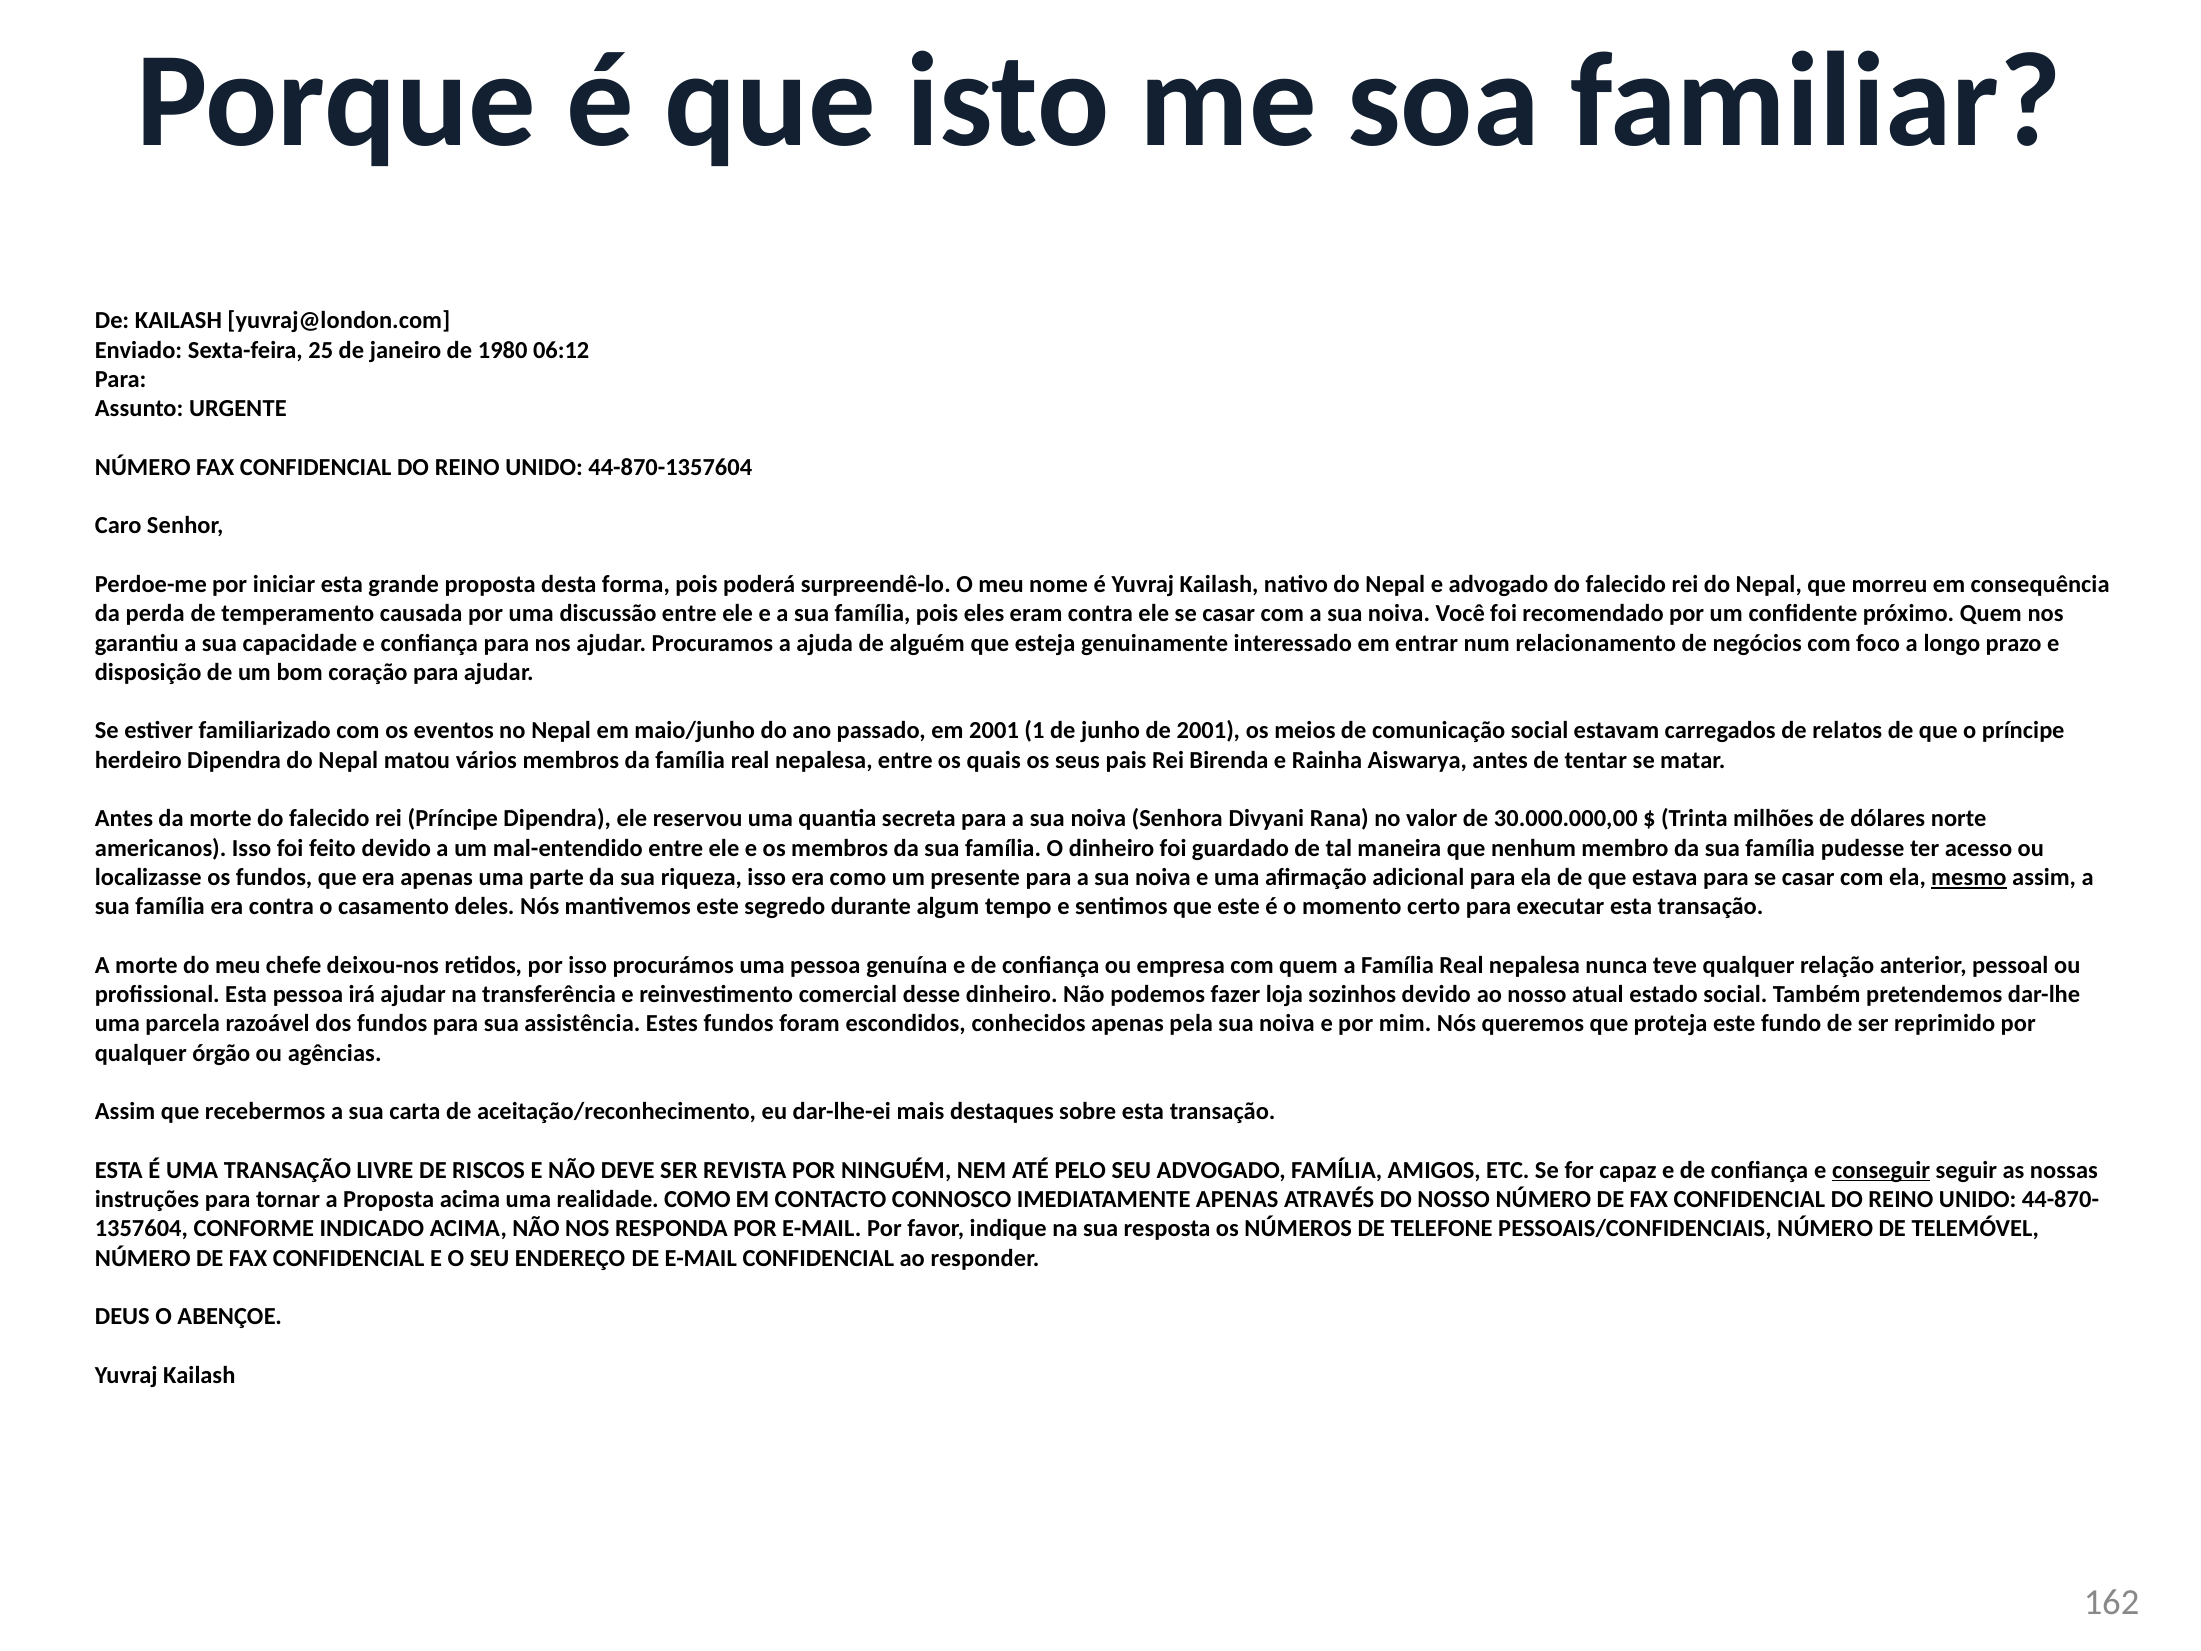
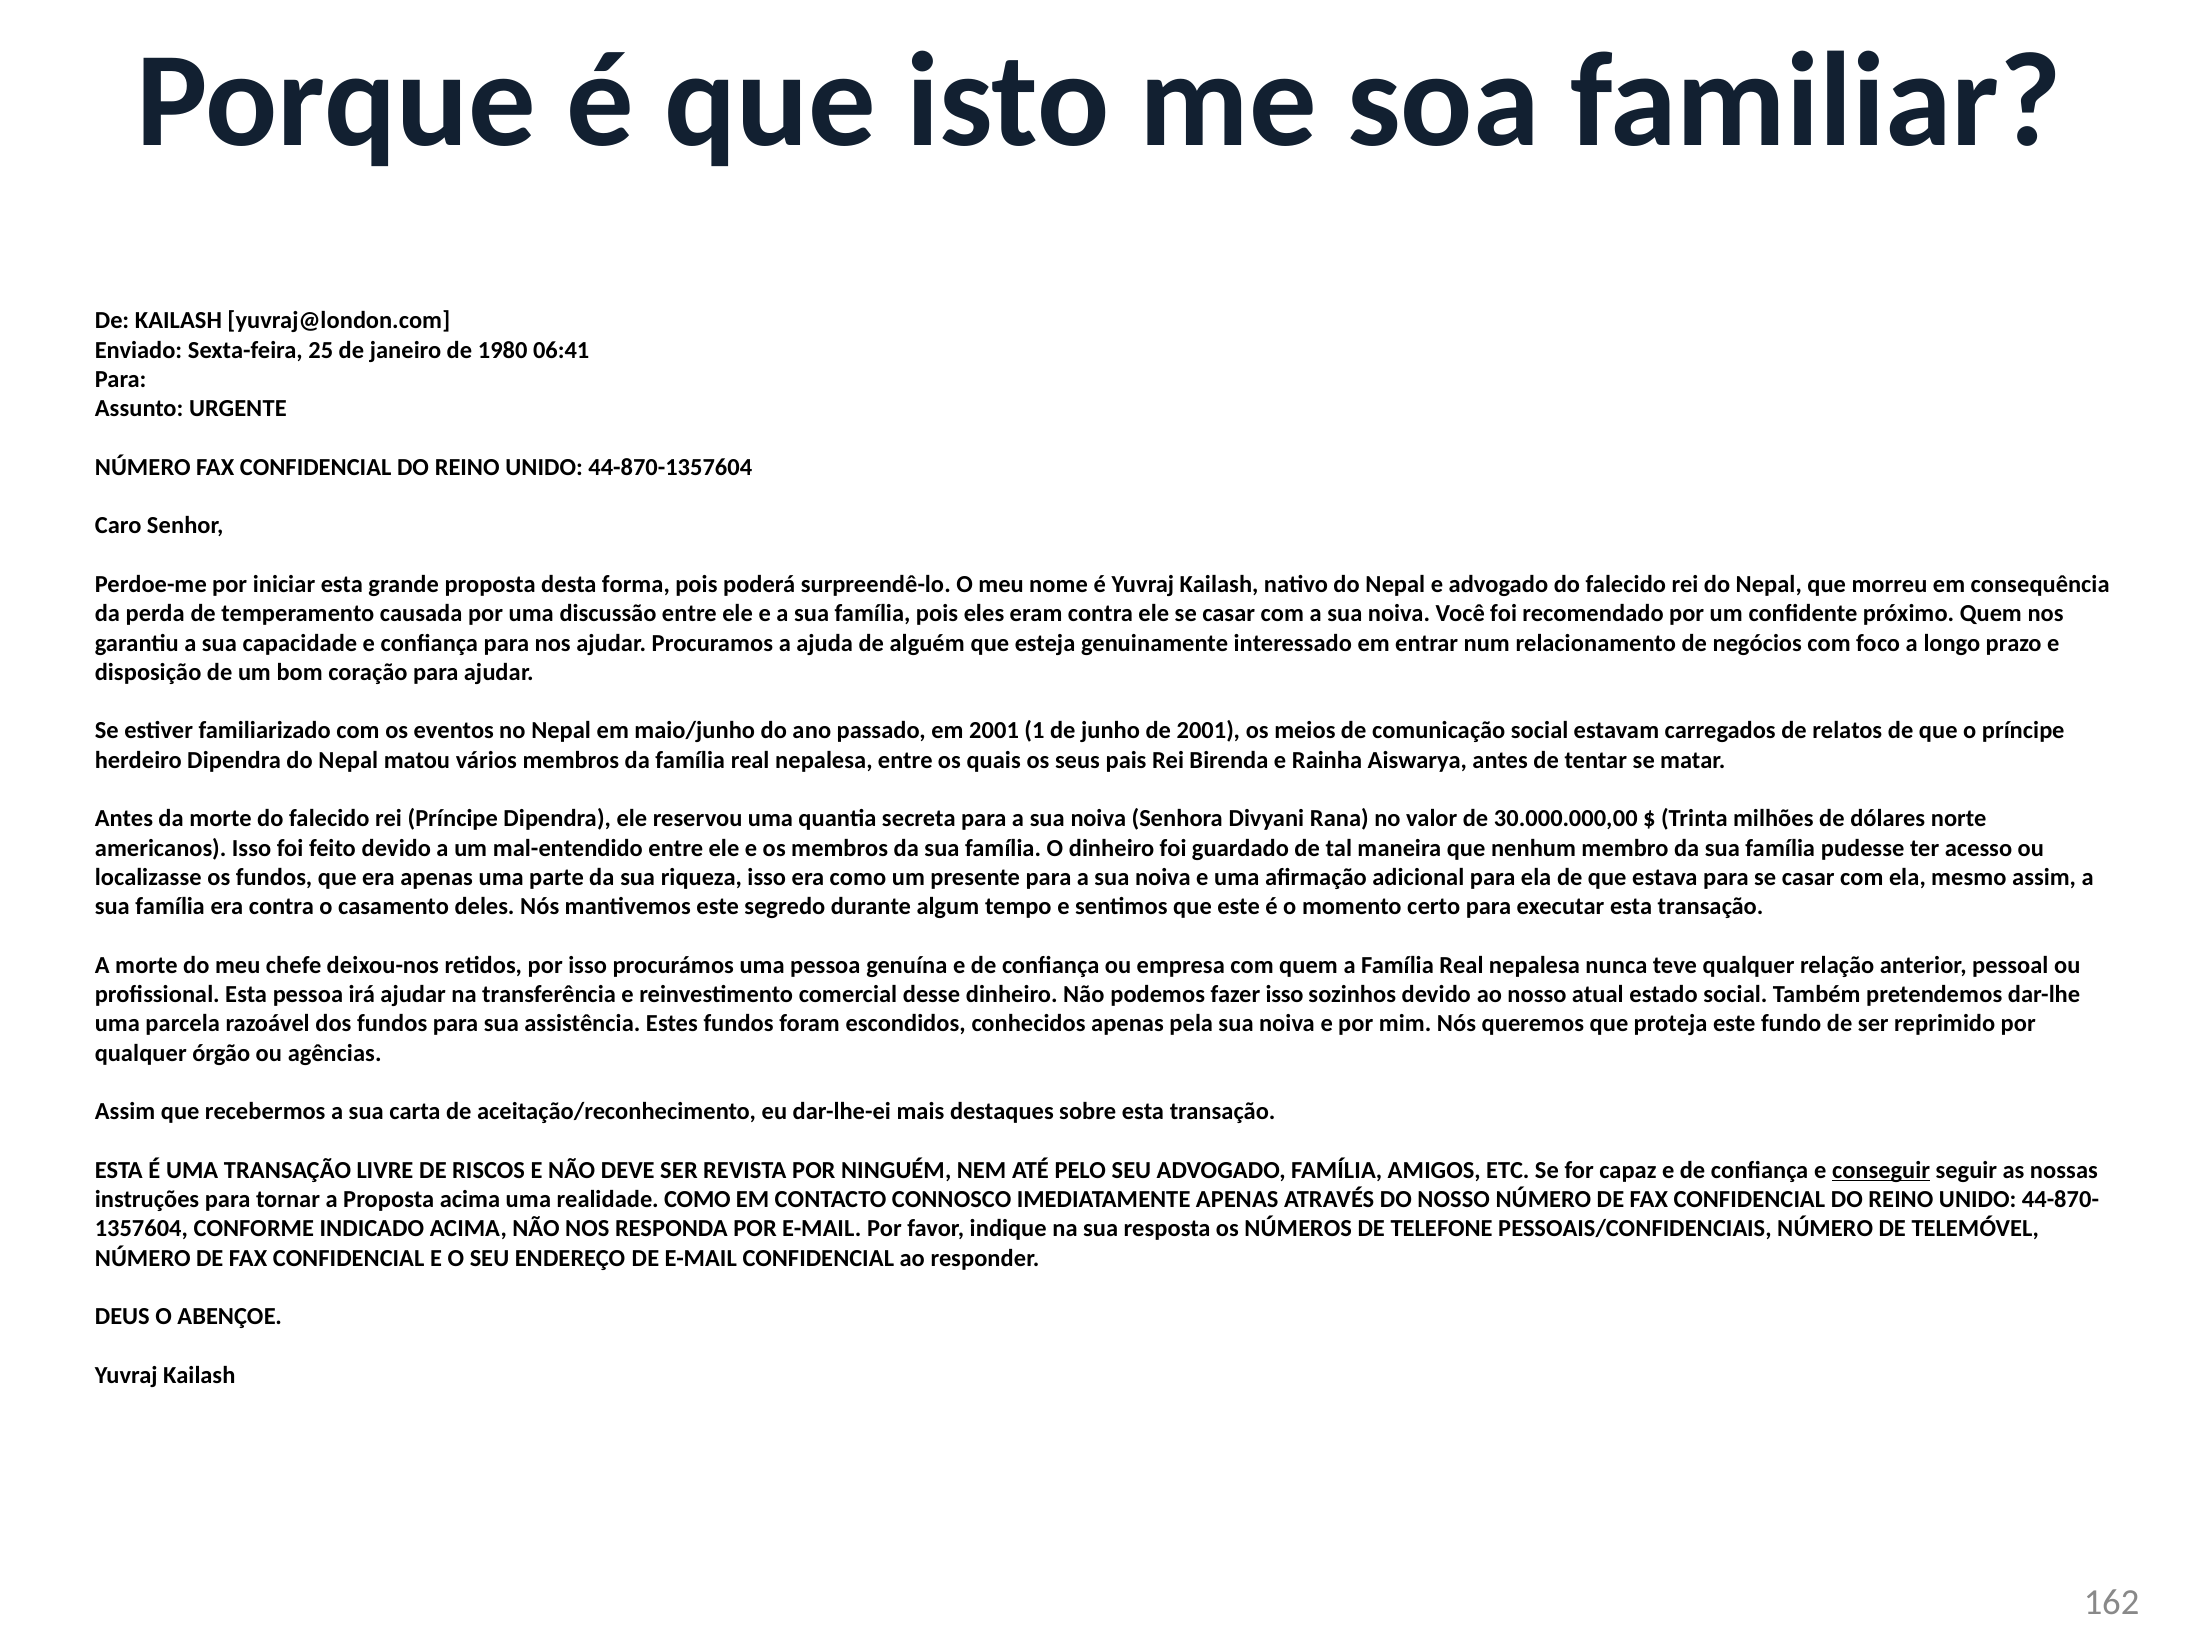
06:12: 06:12 -> 06:41 (561, 350)
mesmo underline: present -> none (1969, 877)
fazer loja: loja -> isso (1285, 994)
